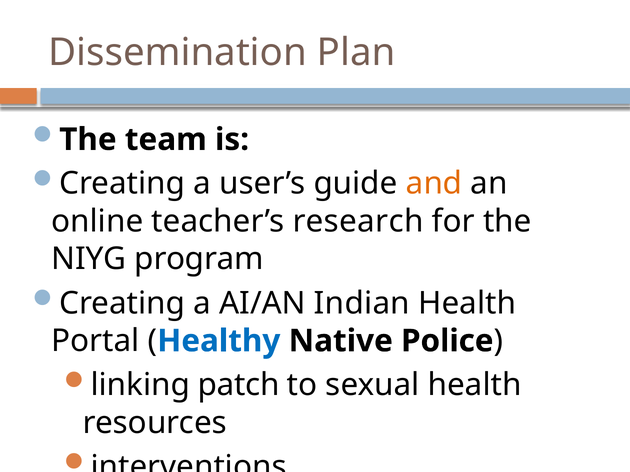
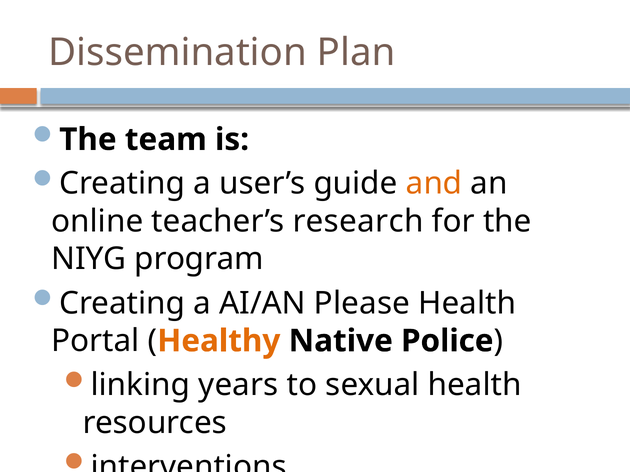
Indian: Indian -> Please (362, 303)
Healthy colour: blue -> orange (219, 341)
patch: patch -> years (238, 385)
